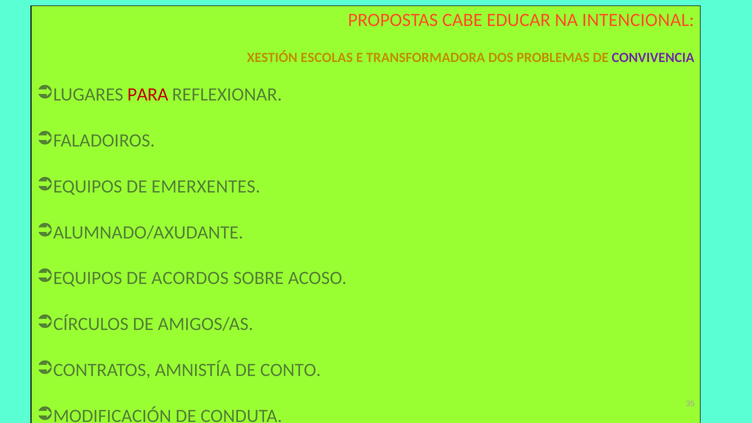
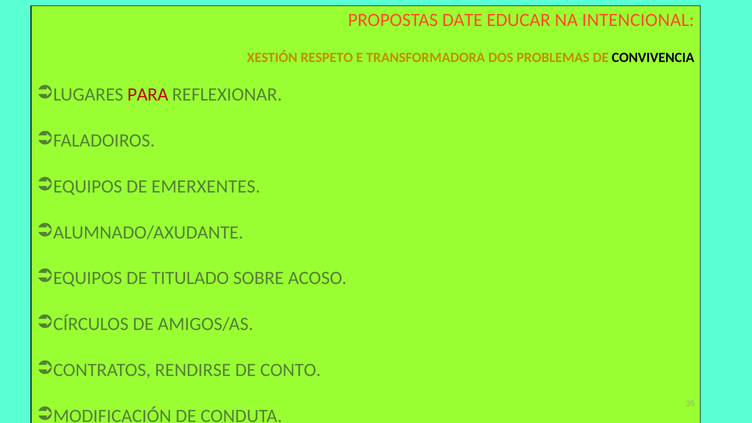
CABE: CABE -> DATE (462, 20)
ESCOLAS: ESCOLAS -> RESPETO (327, 57)
CONVIVENCIA colour: purple -> black (653, 57)
ACORDOS: ACORDOS -> TITULADO (190, 278)
AMNISTÍA: AMNISTÍA -> RENDIRSE (193, 370)
